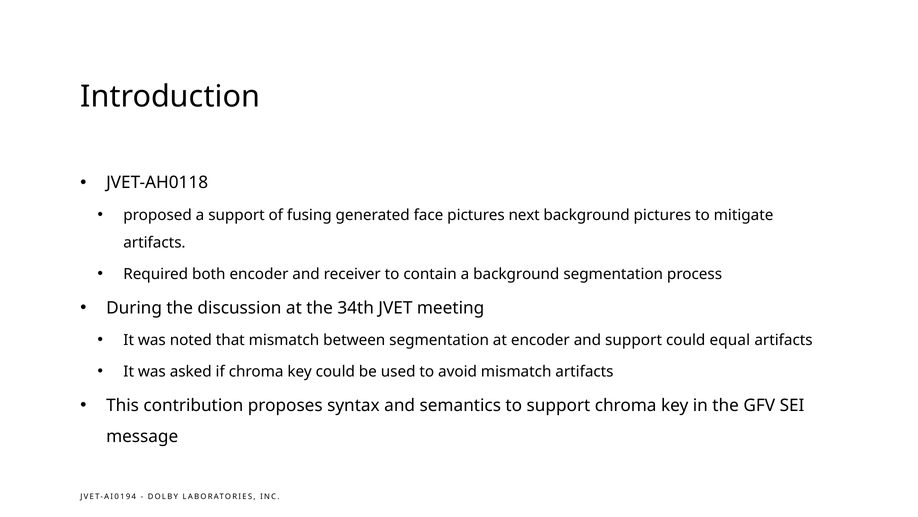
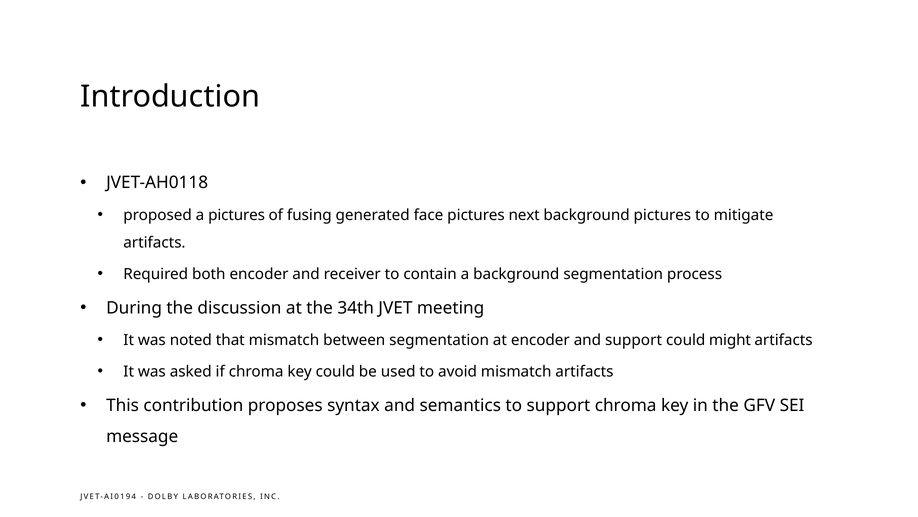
a support: support -> pictures (237, 215)
equal: equal -> might (730, 340)
